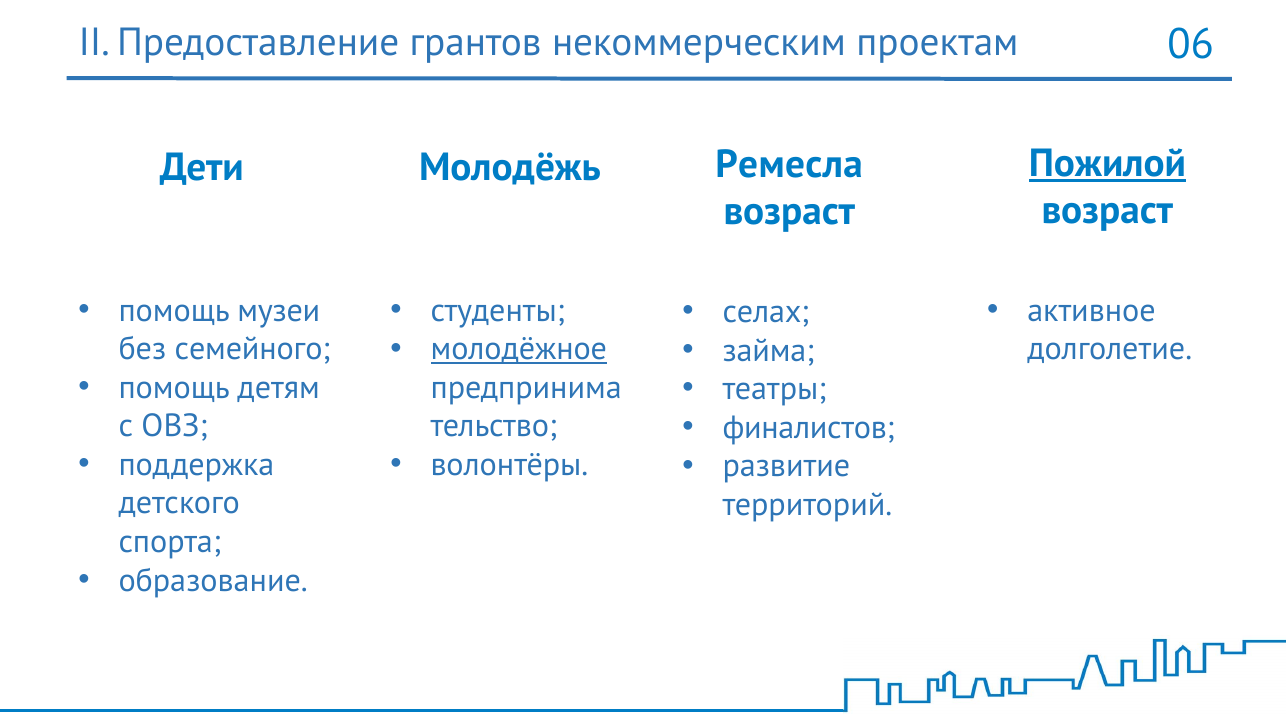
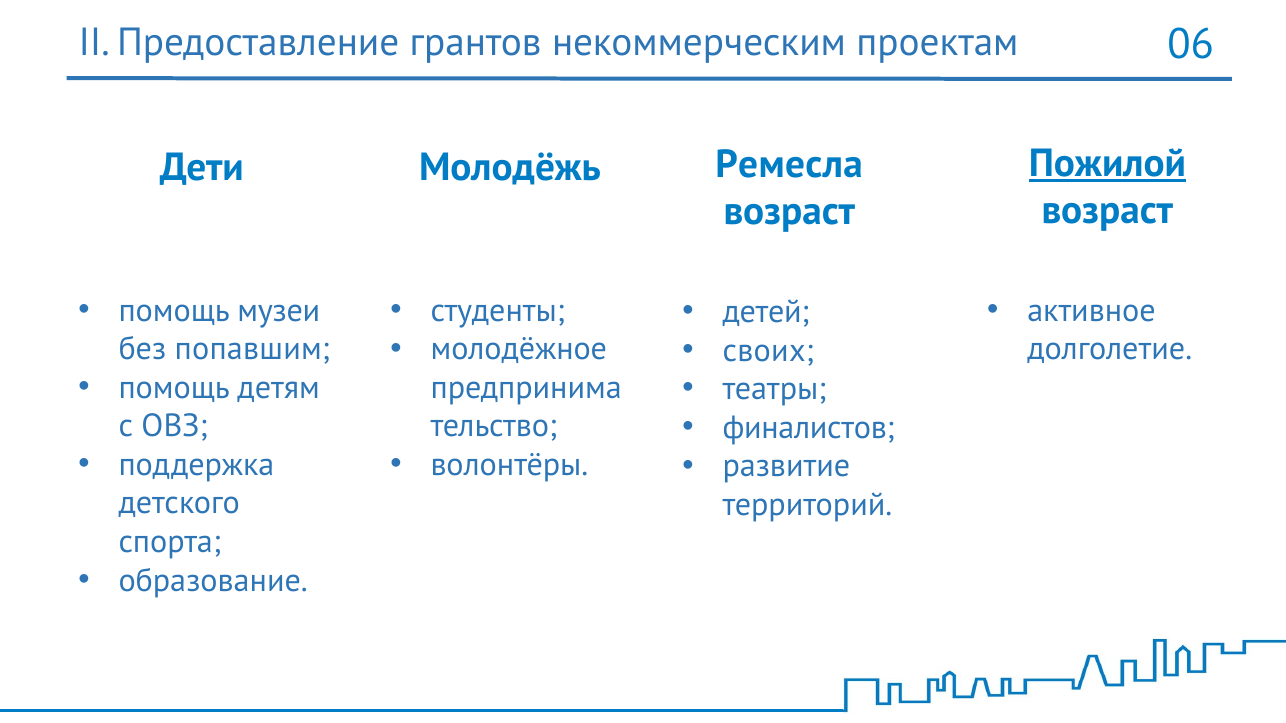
селах: селах -> детей (766, 312)
молодёжное underline: present -> none (519, 349)
займа: займа -> своих (768, 351)
семейного: семейного -> попавшим (252, 349)
